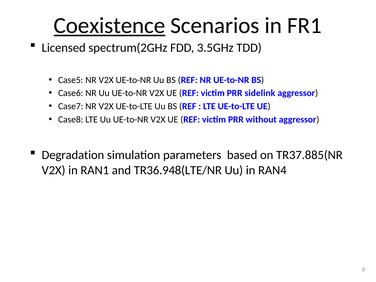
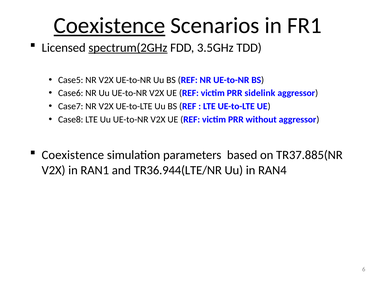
spectrum(2GHz underline: none -> present (128, 48)
Degradation: Degradation -> Coexistence (73, 155)
TR36.948(LTE/NR: TR36.948(LTE/NR -> TR36.944(LTE/NR (178, 170)
